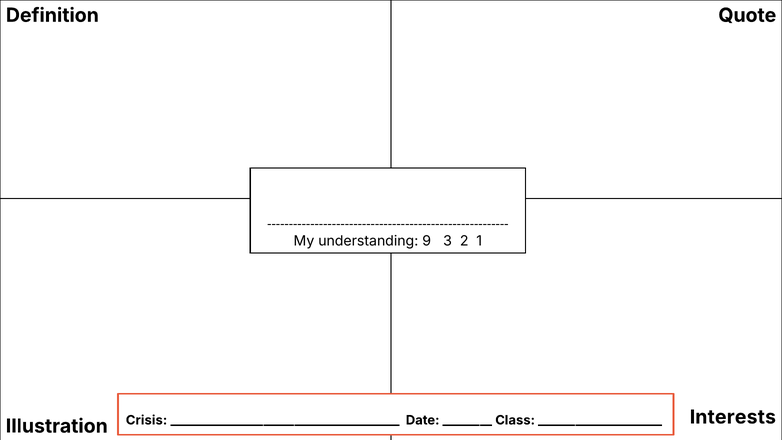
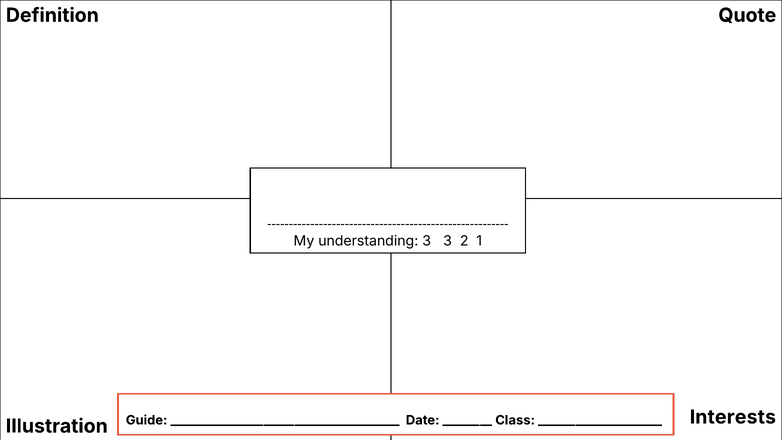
understanding 9: 9 -> 3 (427, 241)
Crisis: Crisis -> Guide (147, 420)
